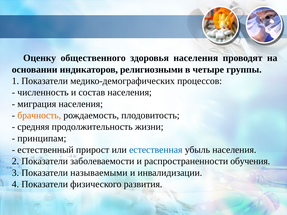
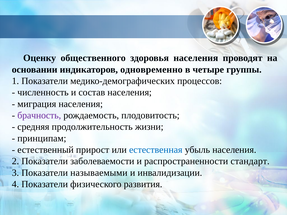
религиозными: религиозными -> одновременно (151, 70)
брачность colour: orange -> purple (39, 115)
обучения: обучения -> стандарт (250, 161)
